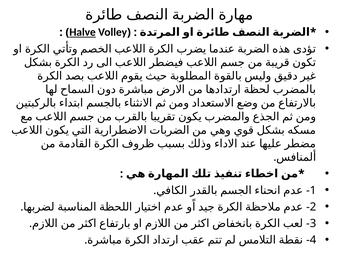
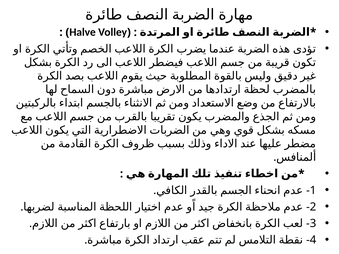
Halve underline: present -> none (83, 32)
